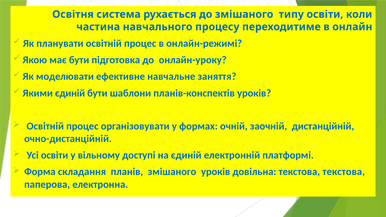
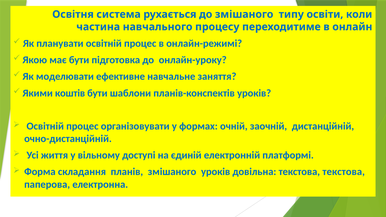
Якими єдиній: єдиній -> коштів (70, 93)
Усі освіти: освіти -> життя (55, 155)
